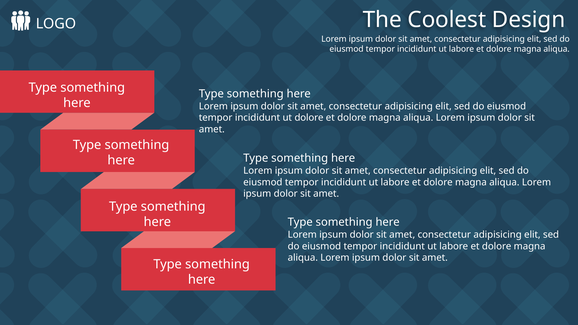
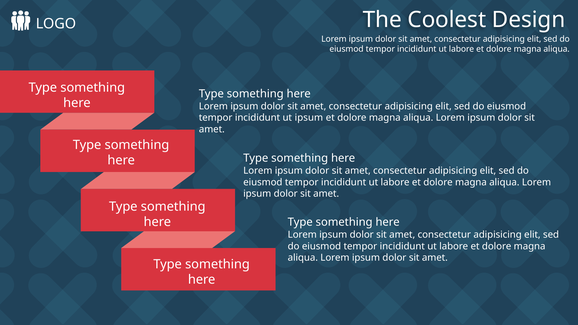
ut dolore: dolore -> ipsum (309, 118)
